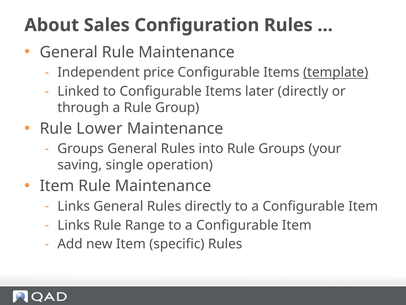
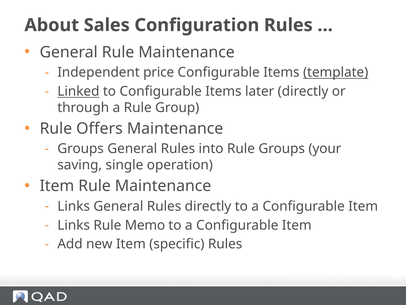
Linked underline: none -> present (78, 91)
Lower: Lower -> Offers (99, 128)
Range: Range -> Memo (145, 225)
